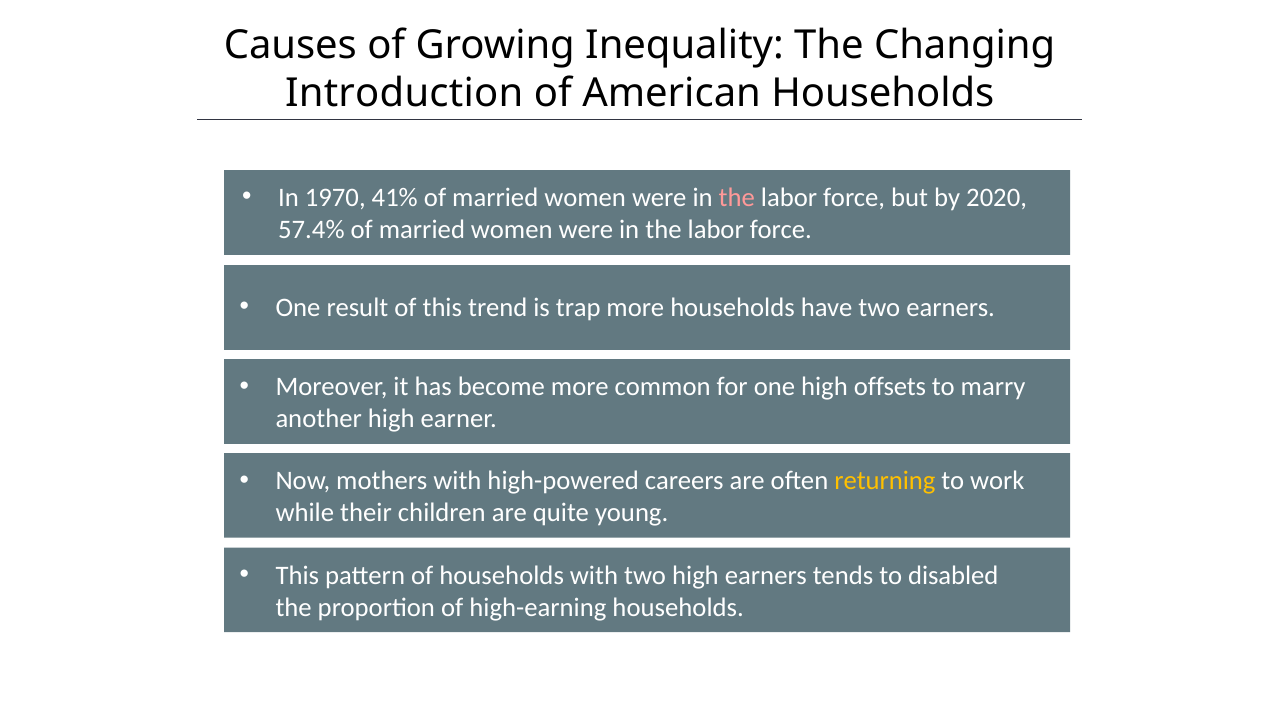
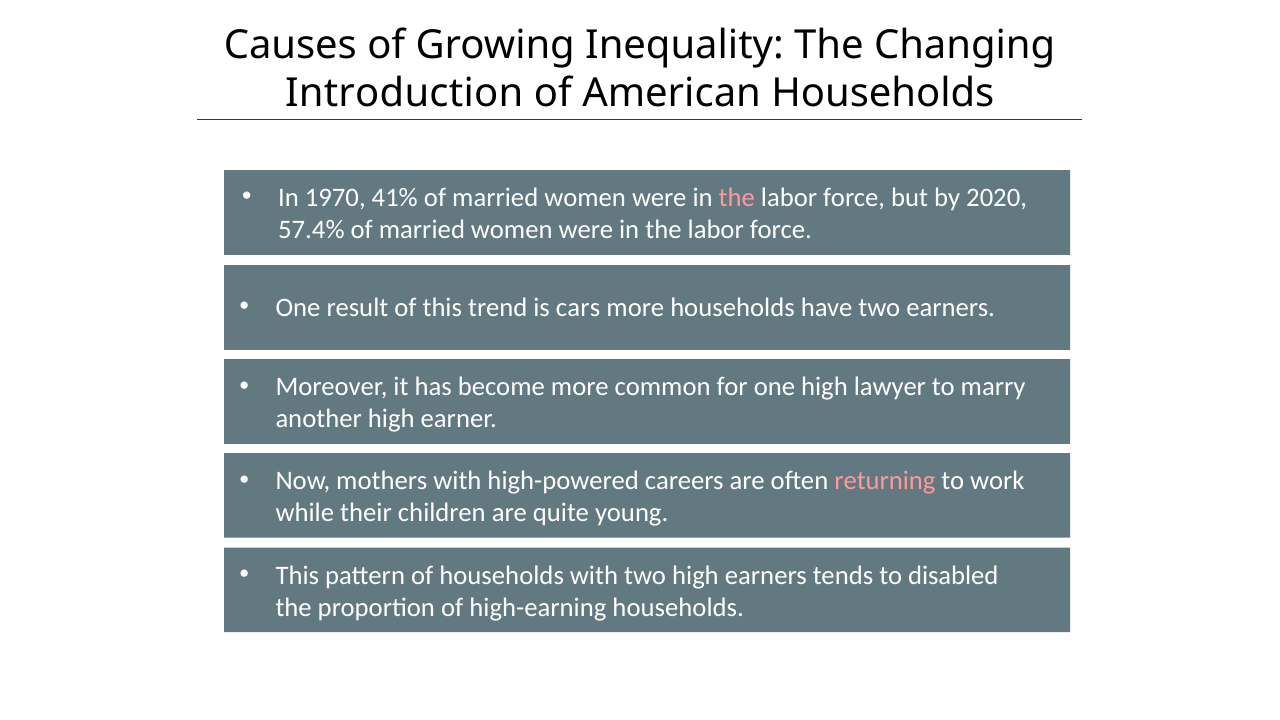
trap: trap -> cars (578, 308)
offsets: offsets -> lawyer (890, 387)
returning colour: yellow -> pink (885, 481)
